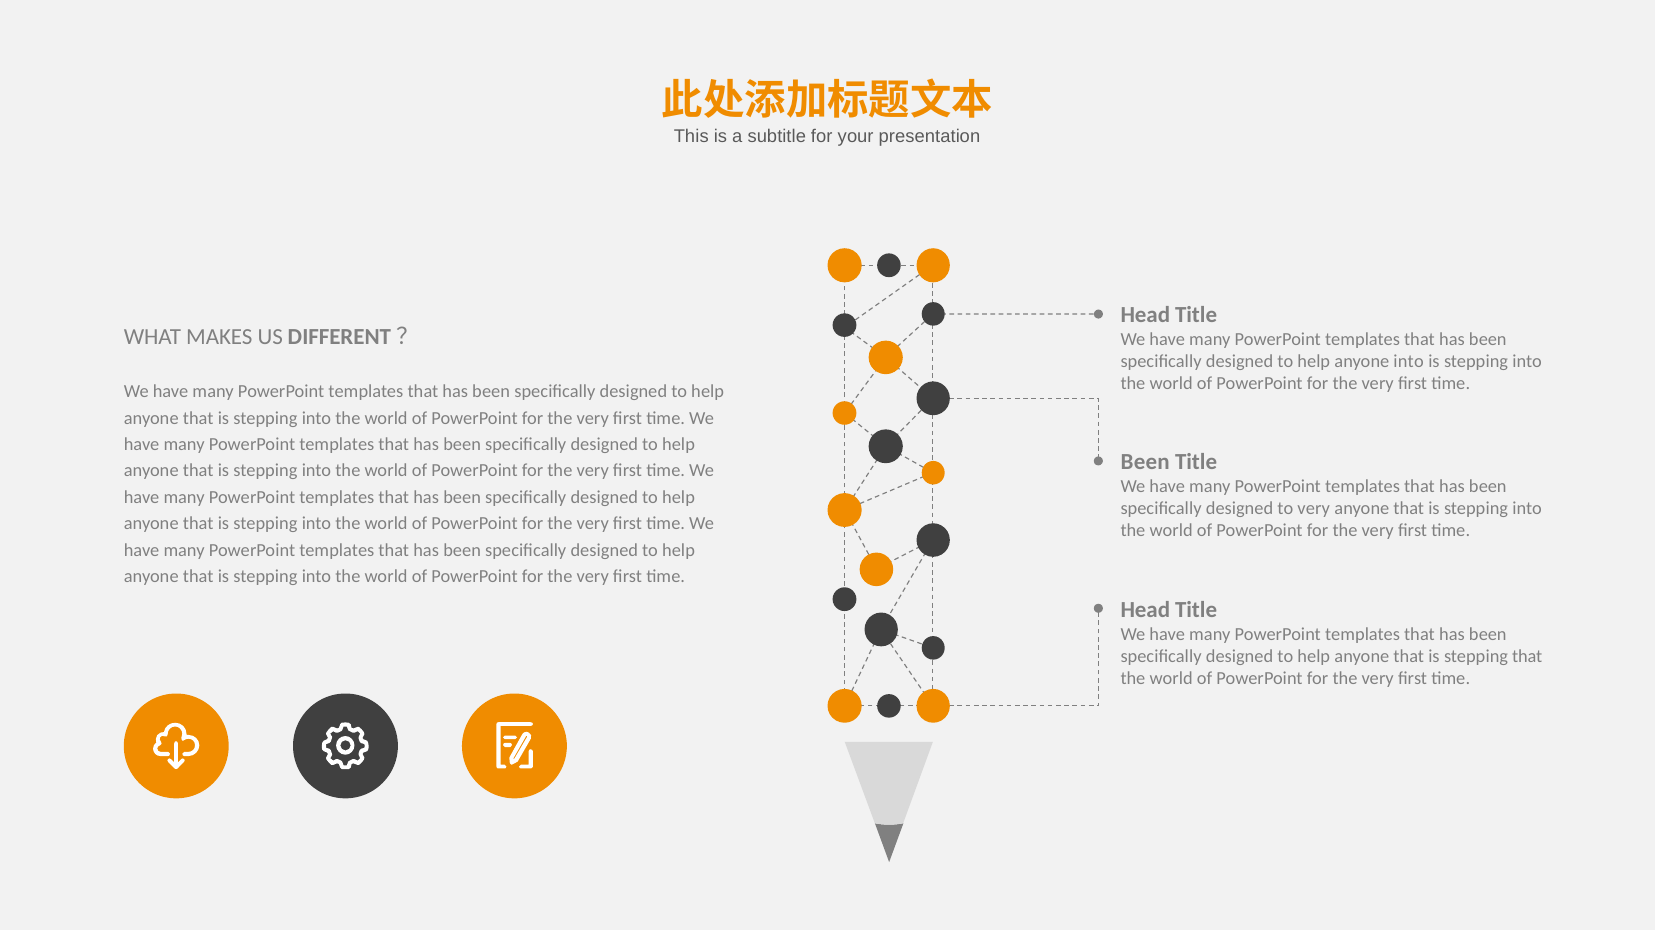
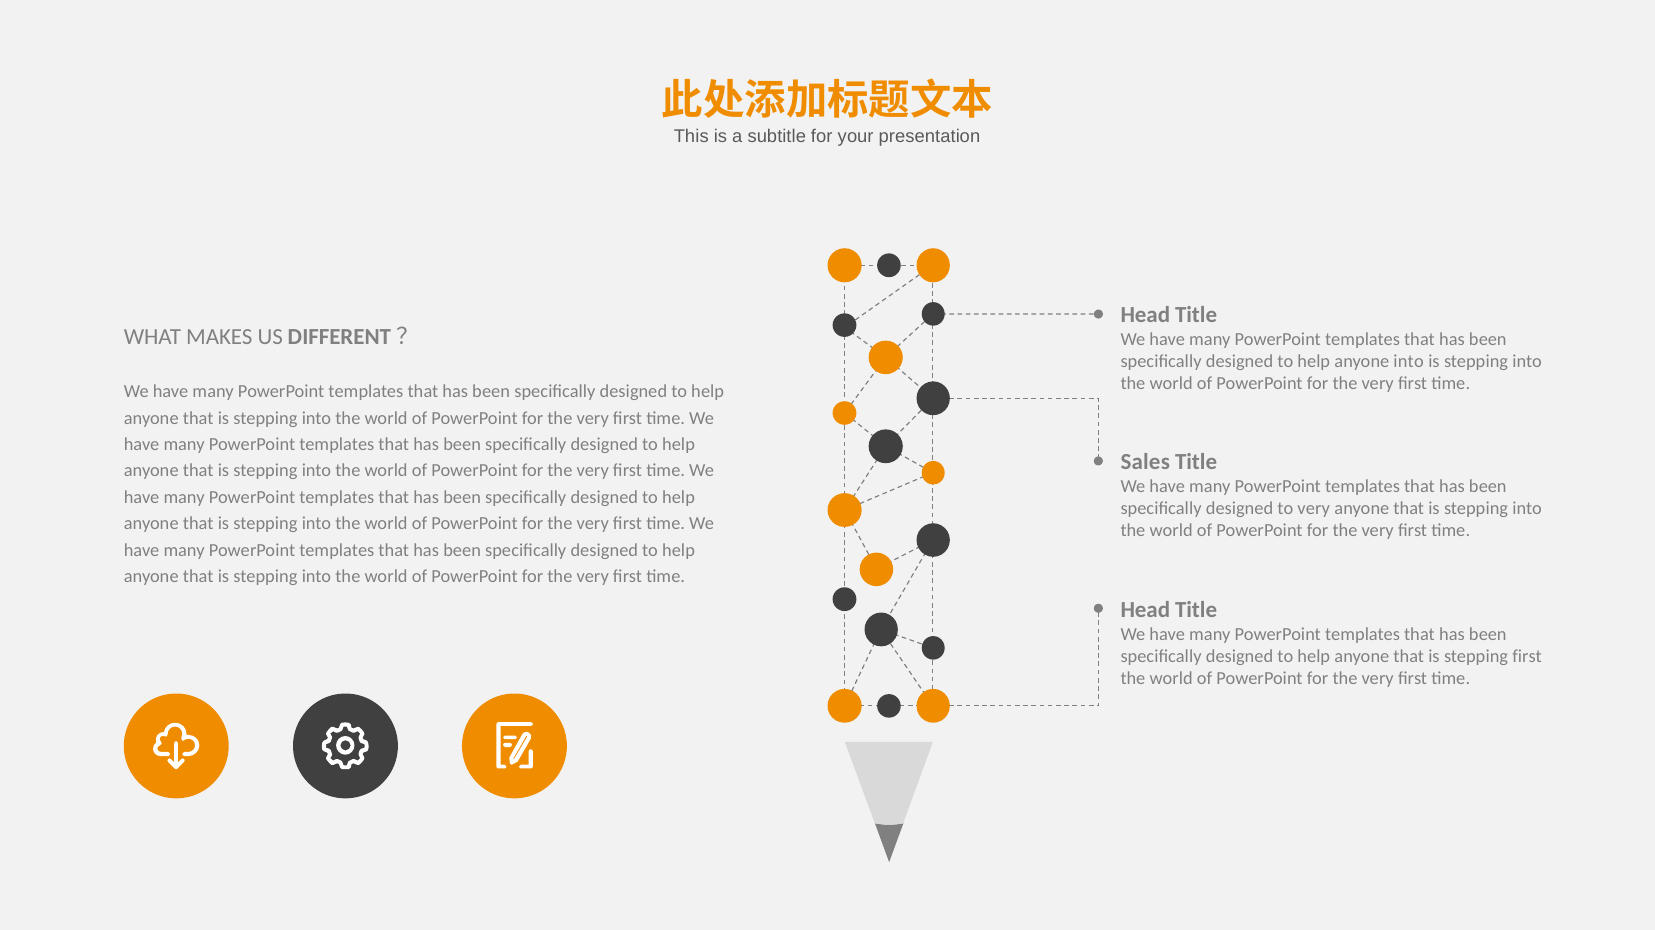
Been: Been -> Sales (1145, 462)
stepping that: that -> first (1527, 657)
